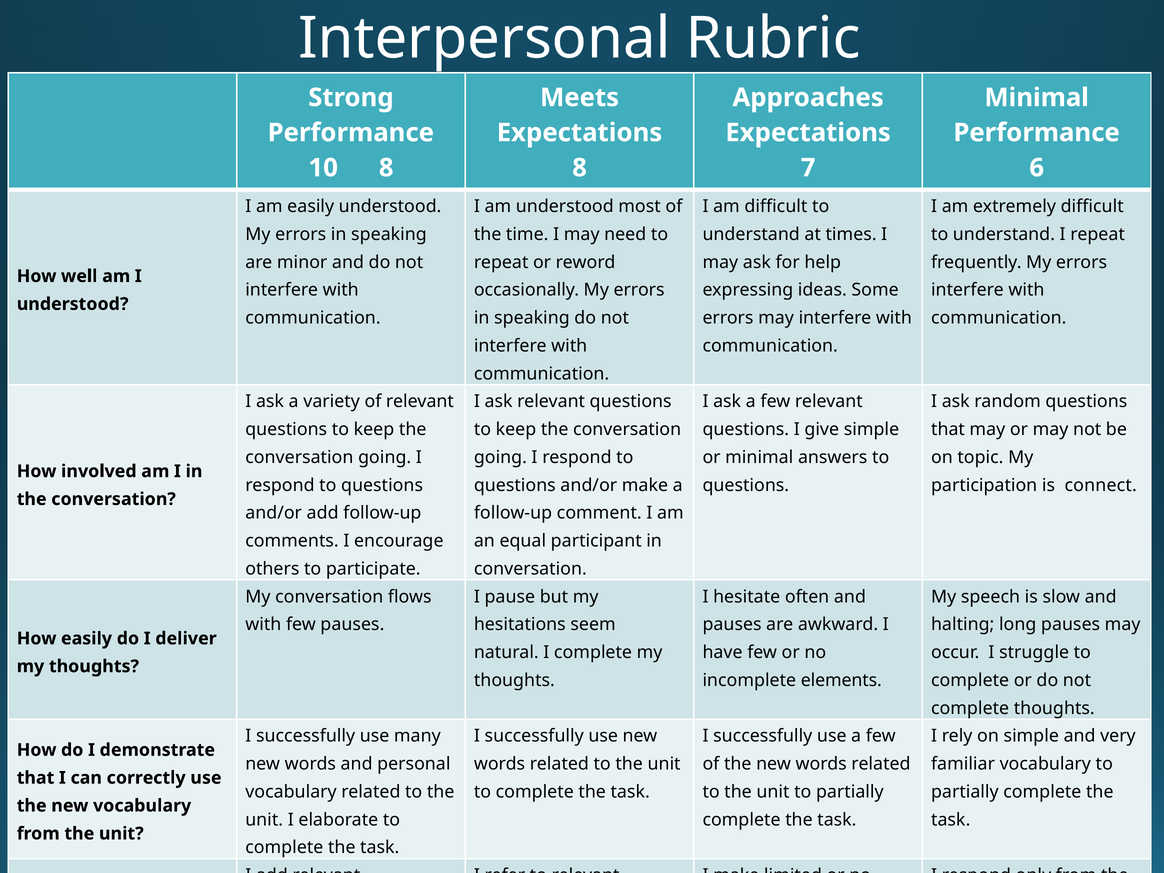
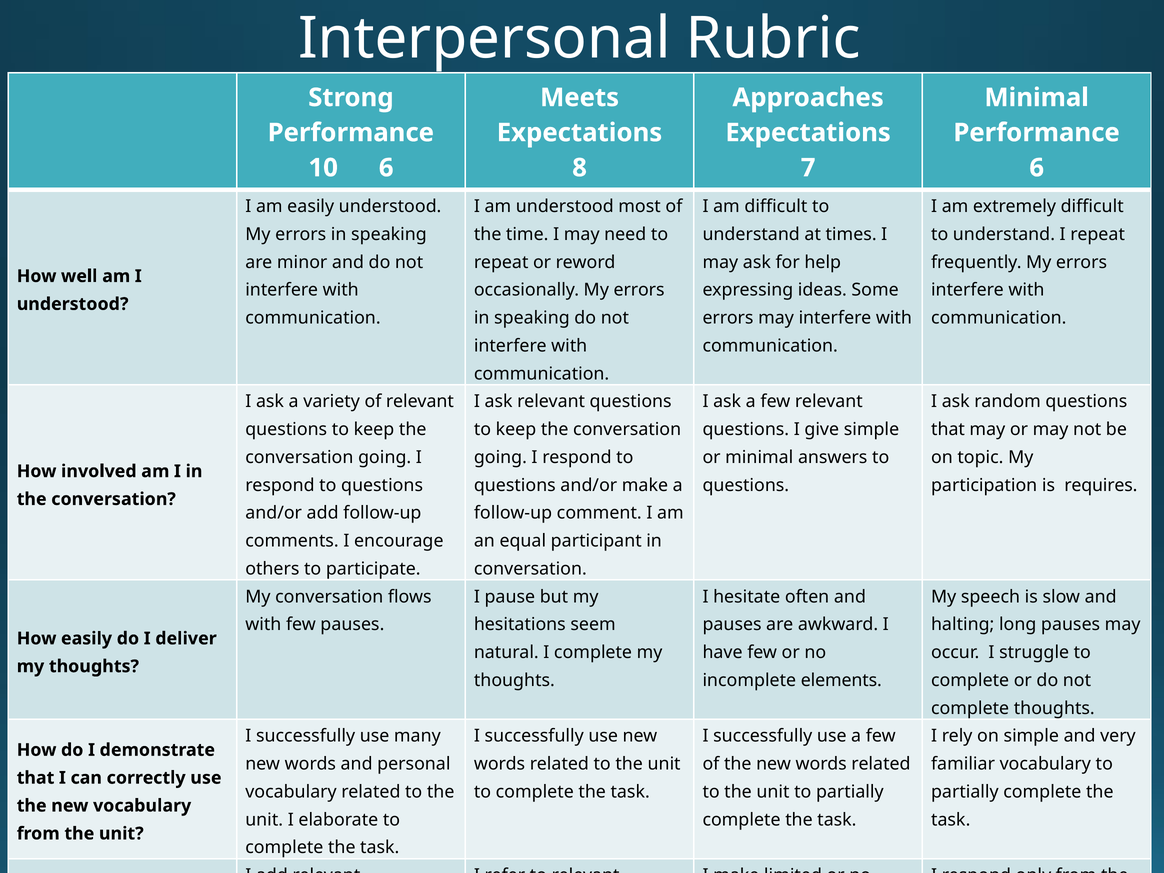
8: 8 -> 6 (386, 168)
connect: connect -> requires (1101, 485)
